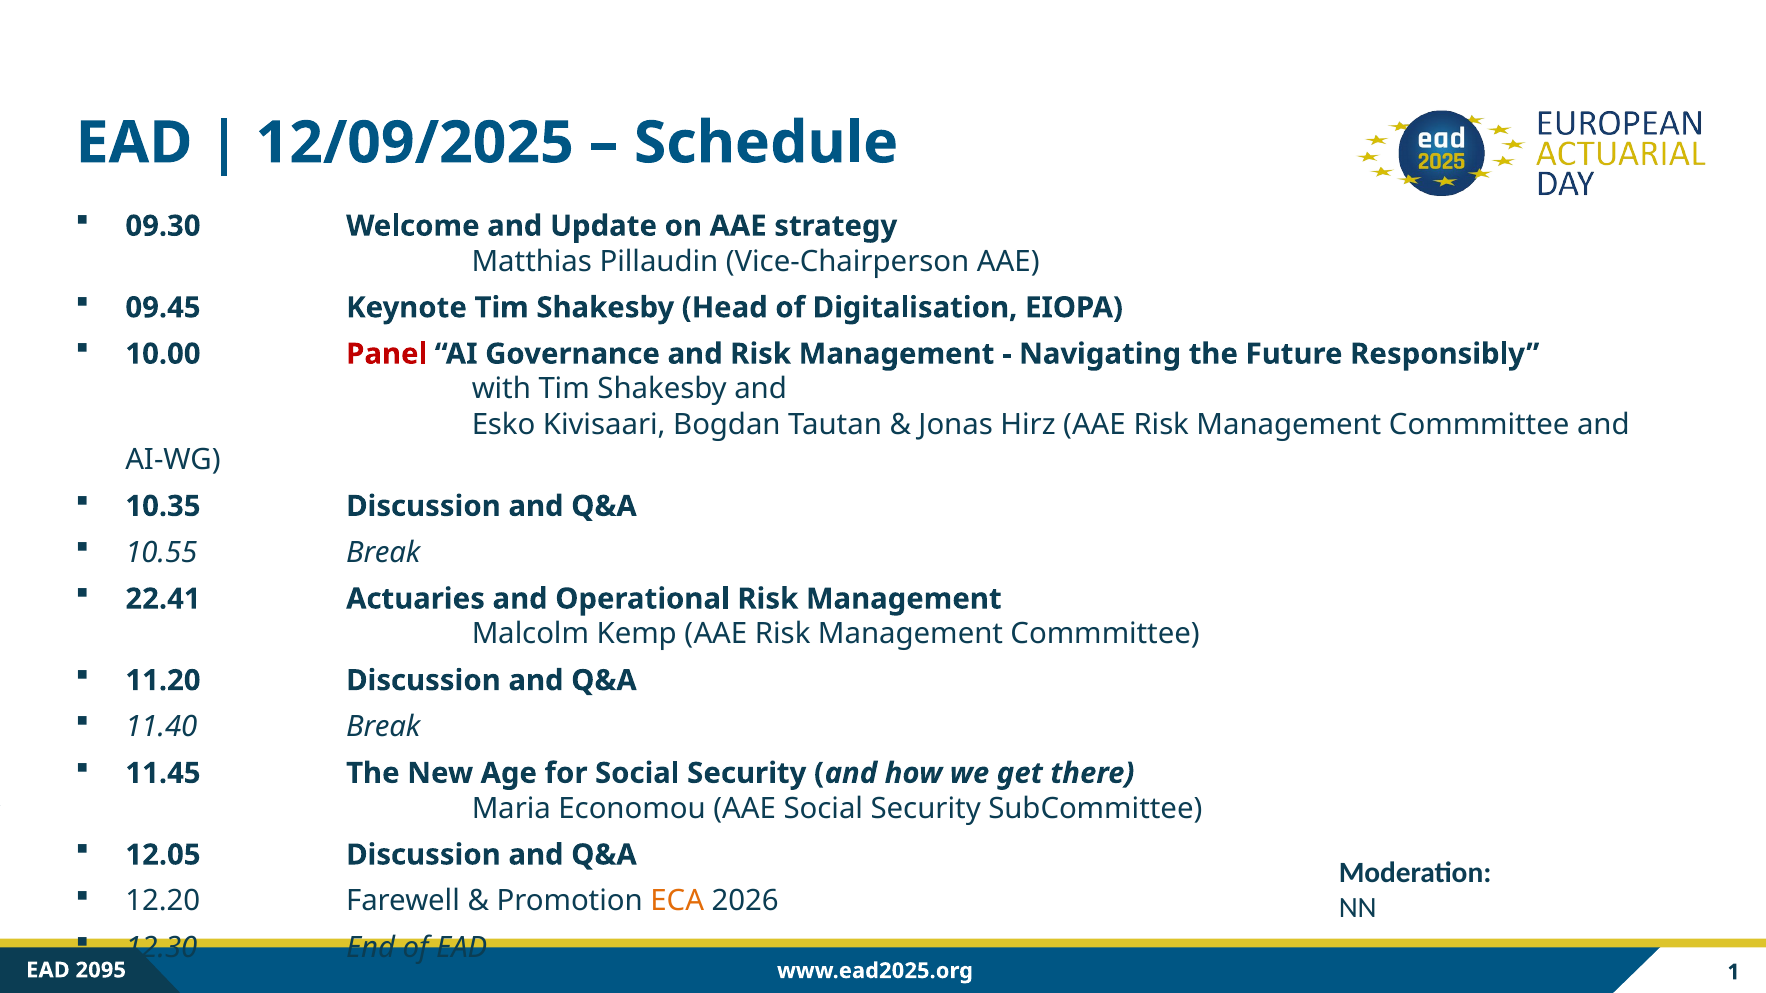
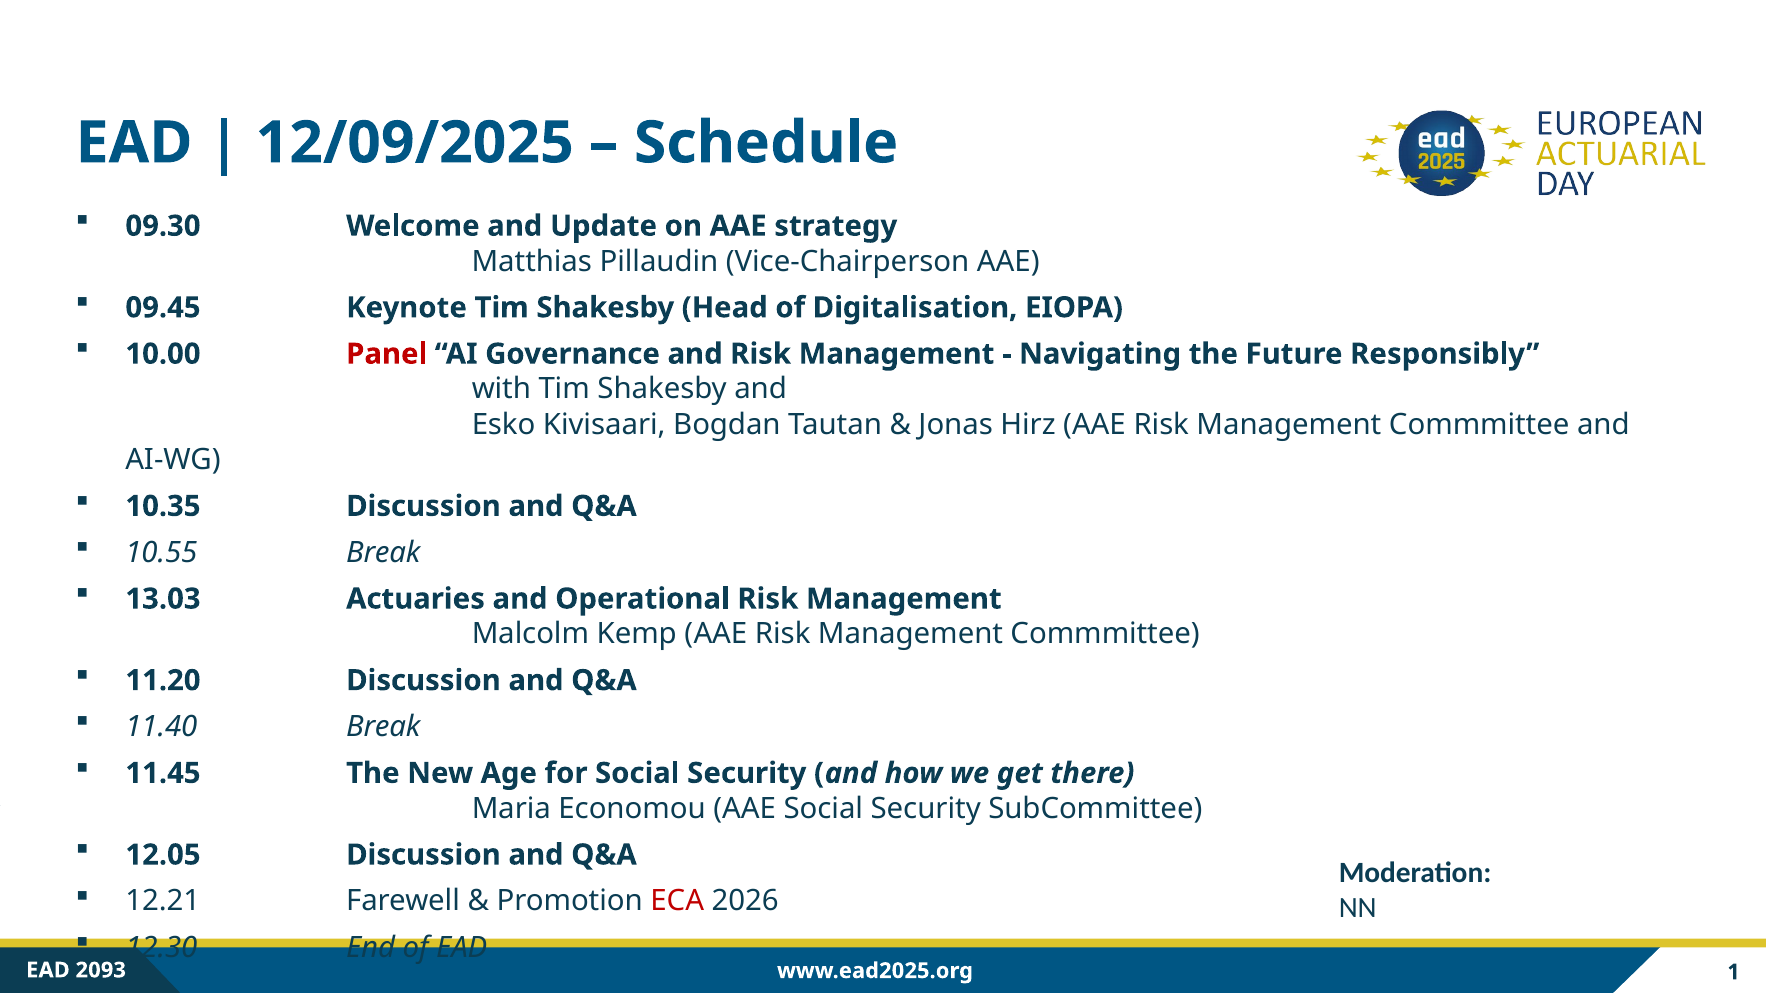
22.41: 22.41 -> 13.03 (163, 599)
12.20: 12.20 -> 12.21 (163, 901)
ECA colour: orange -> red (677, 901)
2095: 2095 -> 2093 (101, 971)
